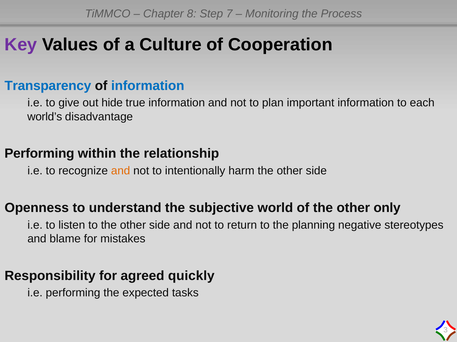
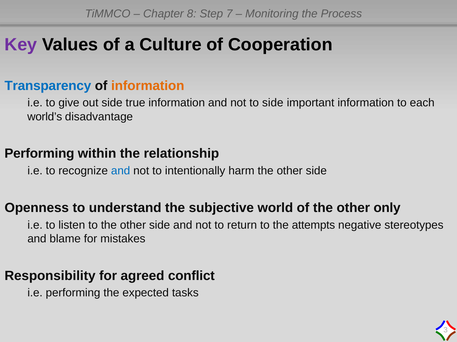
information colour: blue -> orange (148, 86)
out hide: hide -> side (112, 103)
to plan: plan -> side (273, 103)
and colour: orange -> blue (121, 171)
planning: planning -> attempts (313, 225)
quickly: quickly -> conflict (191, 276)
